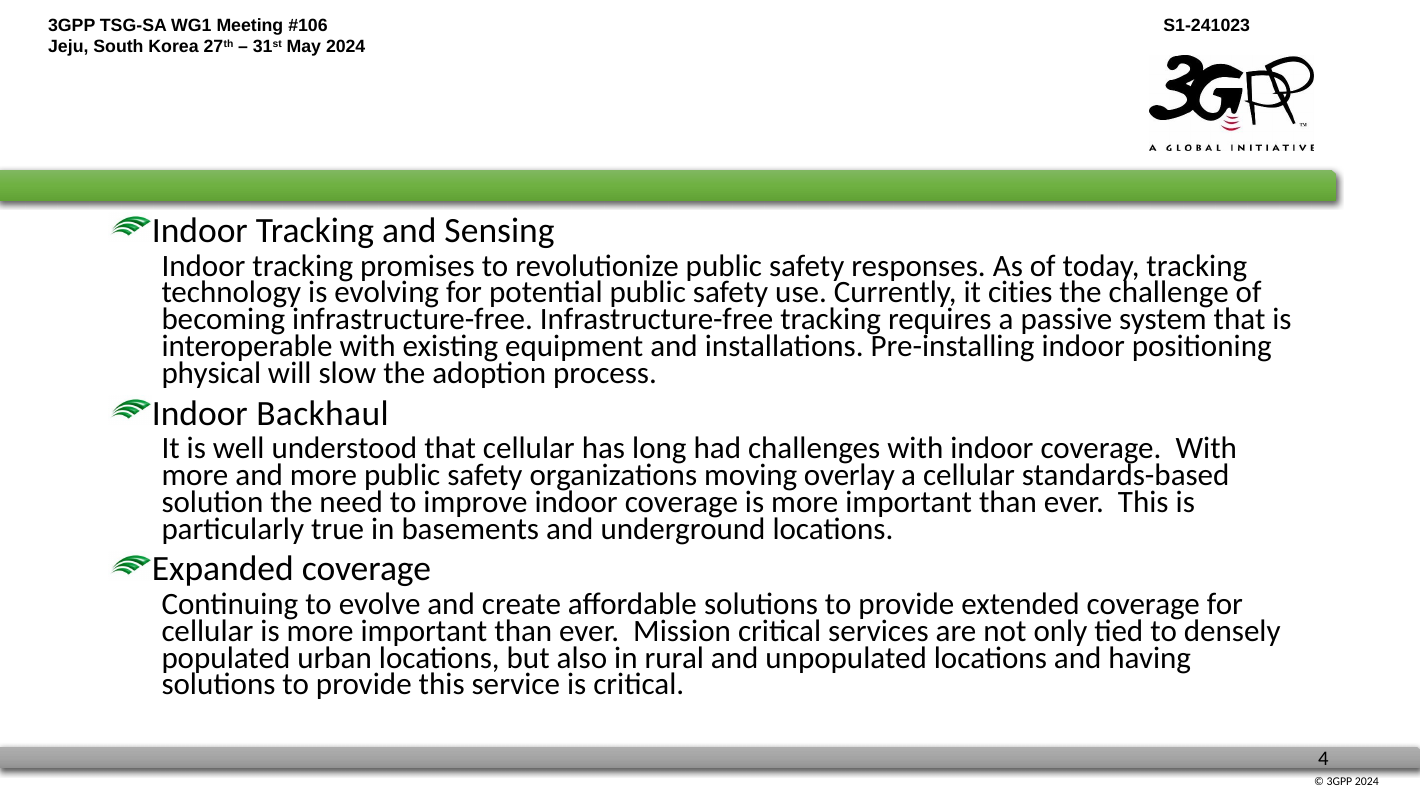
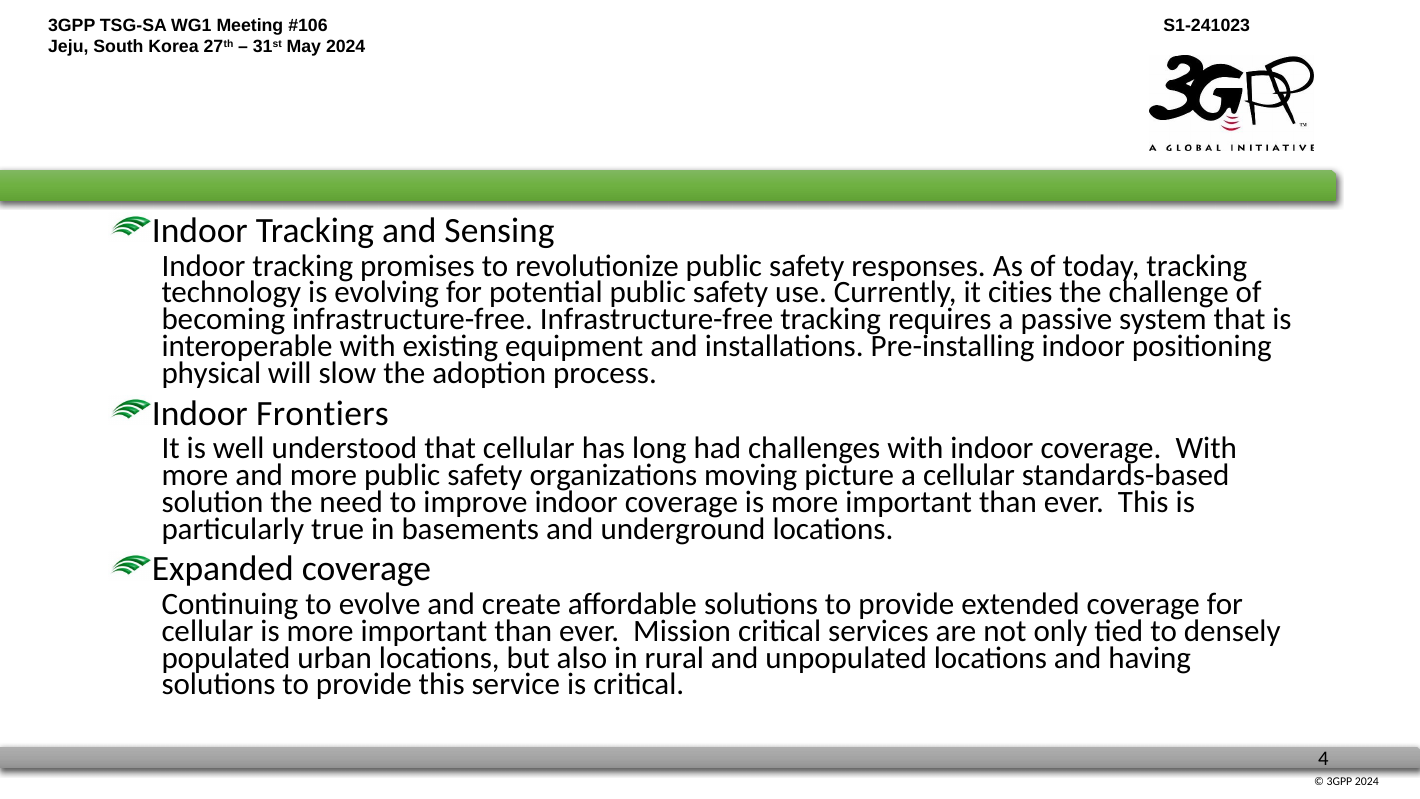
Backhaul: Backhaul -> Frontiers (322, 413)
overlay: overlay -> picture (849, 475)
